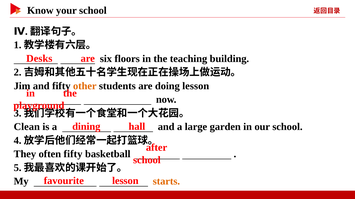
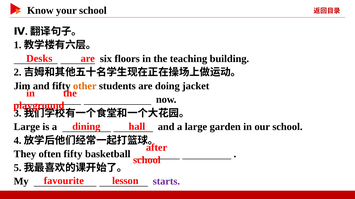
doing lesson: lesson -> jacket (196, 86)
Clean: Clean -> Large (27, 127)
starts colour: orange -> purple (166, 182)
